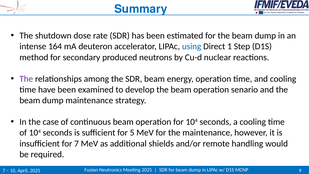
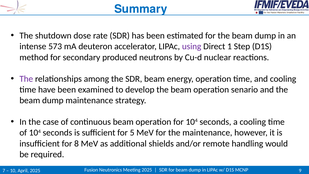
164: 164 -> 573 (55, 46)
using colour: blue -> purple (192, 46)
for 7: 7 -> 8 (77, 143)
